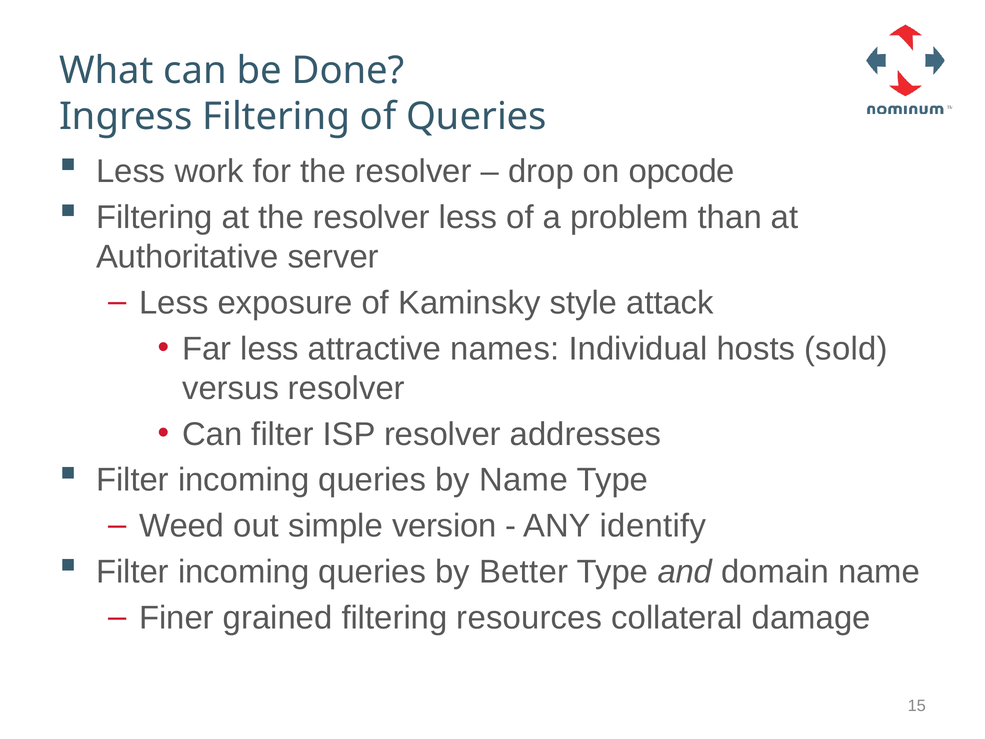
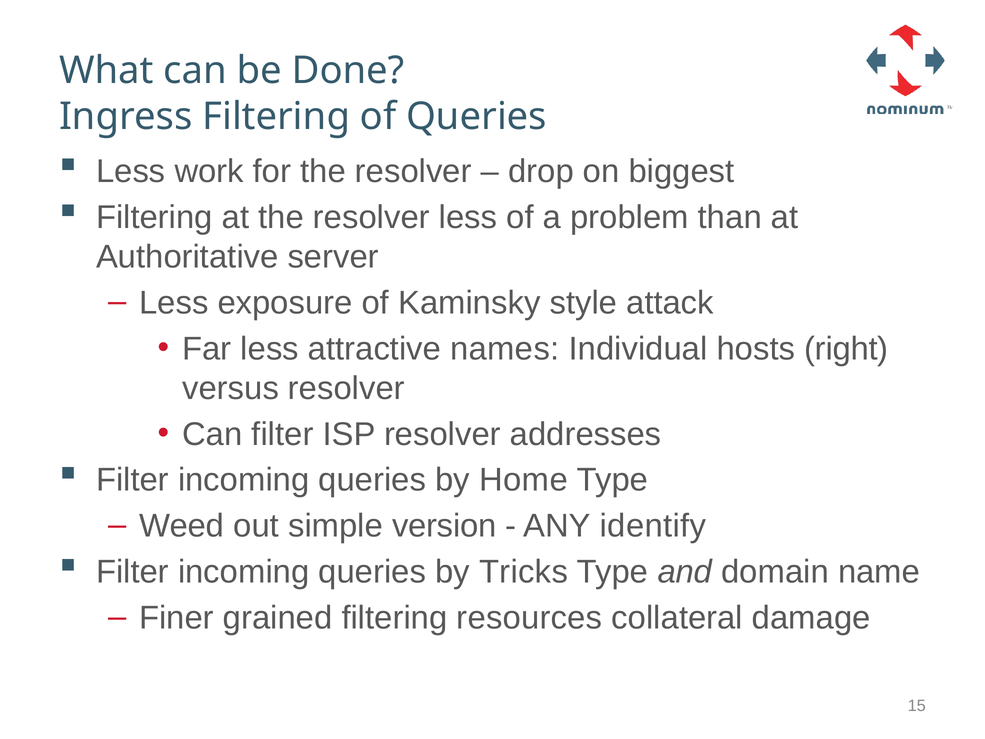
opcode: opcode -> biggest (681, 171)
sold: sold -> right (846, 349)
by Name: Name -> Home (524, 480)
Better: Better -> Tricks (524, 572)
